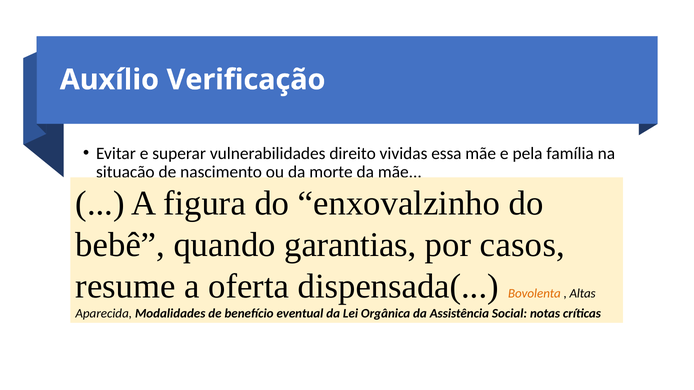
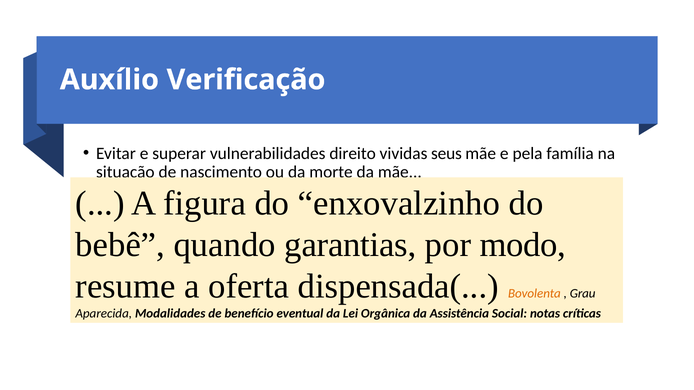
essa: essa -> seus (446, 154)
casos: casos -> modo (523, 245)
Altas: Altas -> Grau (583, 294)
